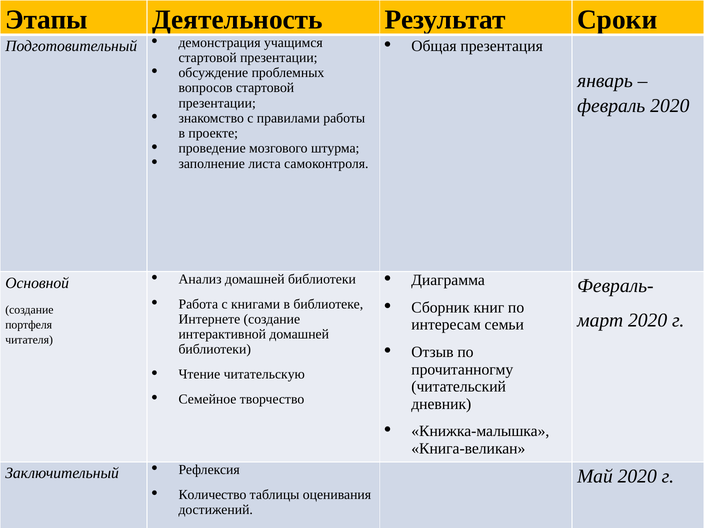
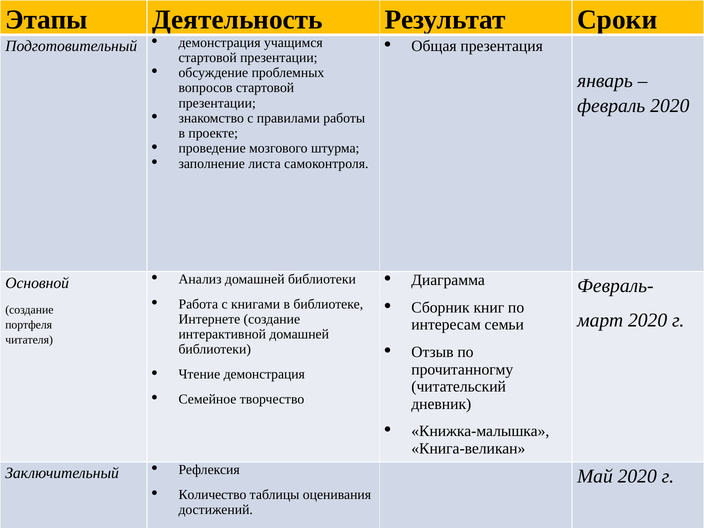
Чтение читательскую: читательскую -> демонстрация (264, 374)
